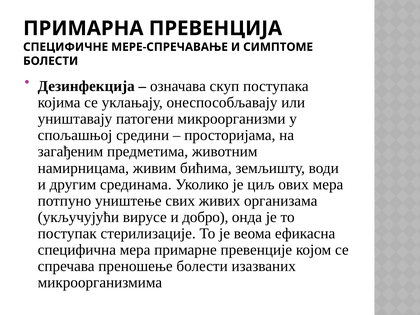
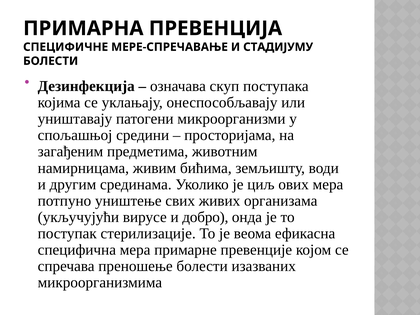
СИМПТОМЕ: СИМПТОМЕ -> СТАДИЈУМУ (278, 47)
